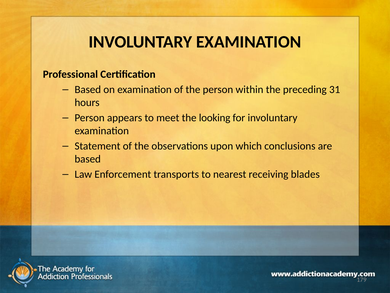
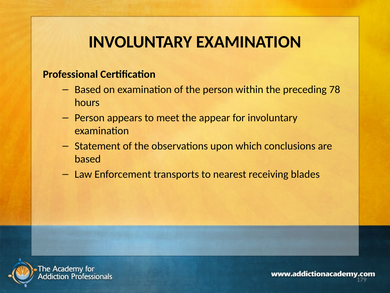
31: 31 -> 78 (335, 89)
looking: looking -> appear (215, 118)
